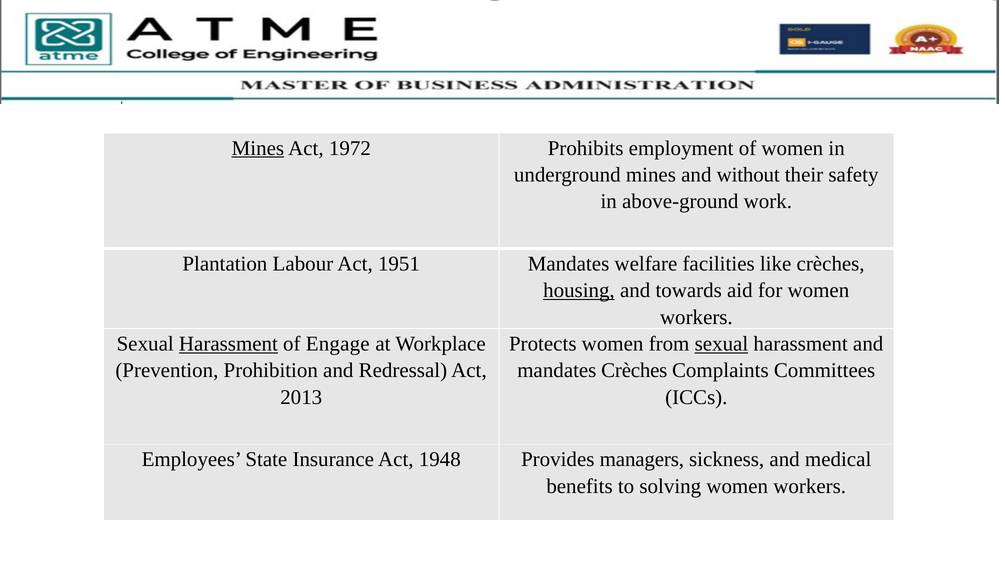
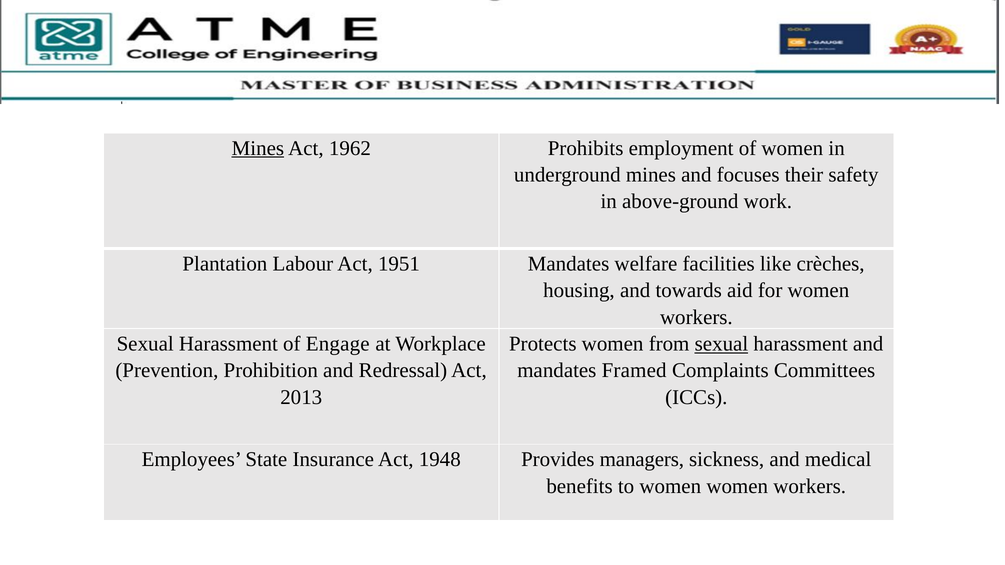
1972: 1972 -> 1962 (350, 148)
without: without -> focuses (748, 175)
housing underline: present -> none (579, 291)
Harassment underline: present -> none (228, 344)
mandates Crèches: Crèches -> Framed (634, 371)
to solving: solving -> women (670, 487)
